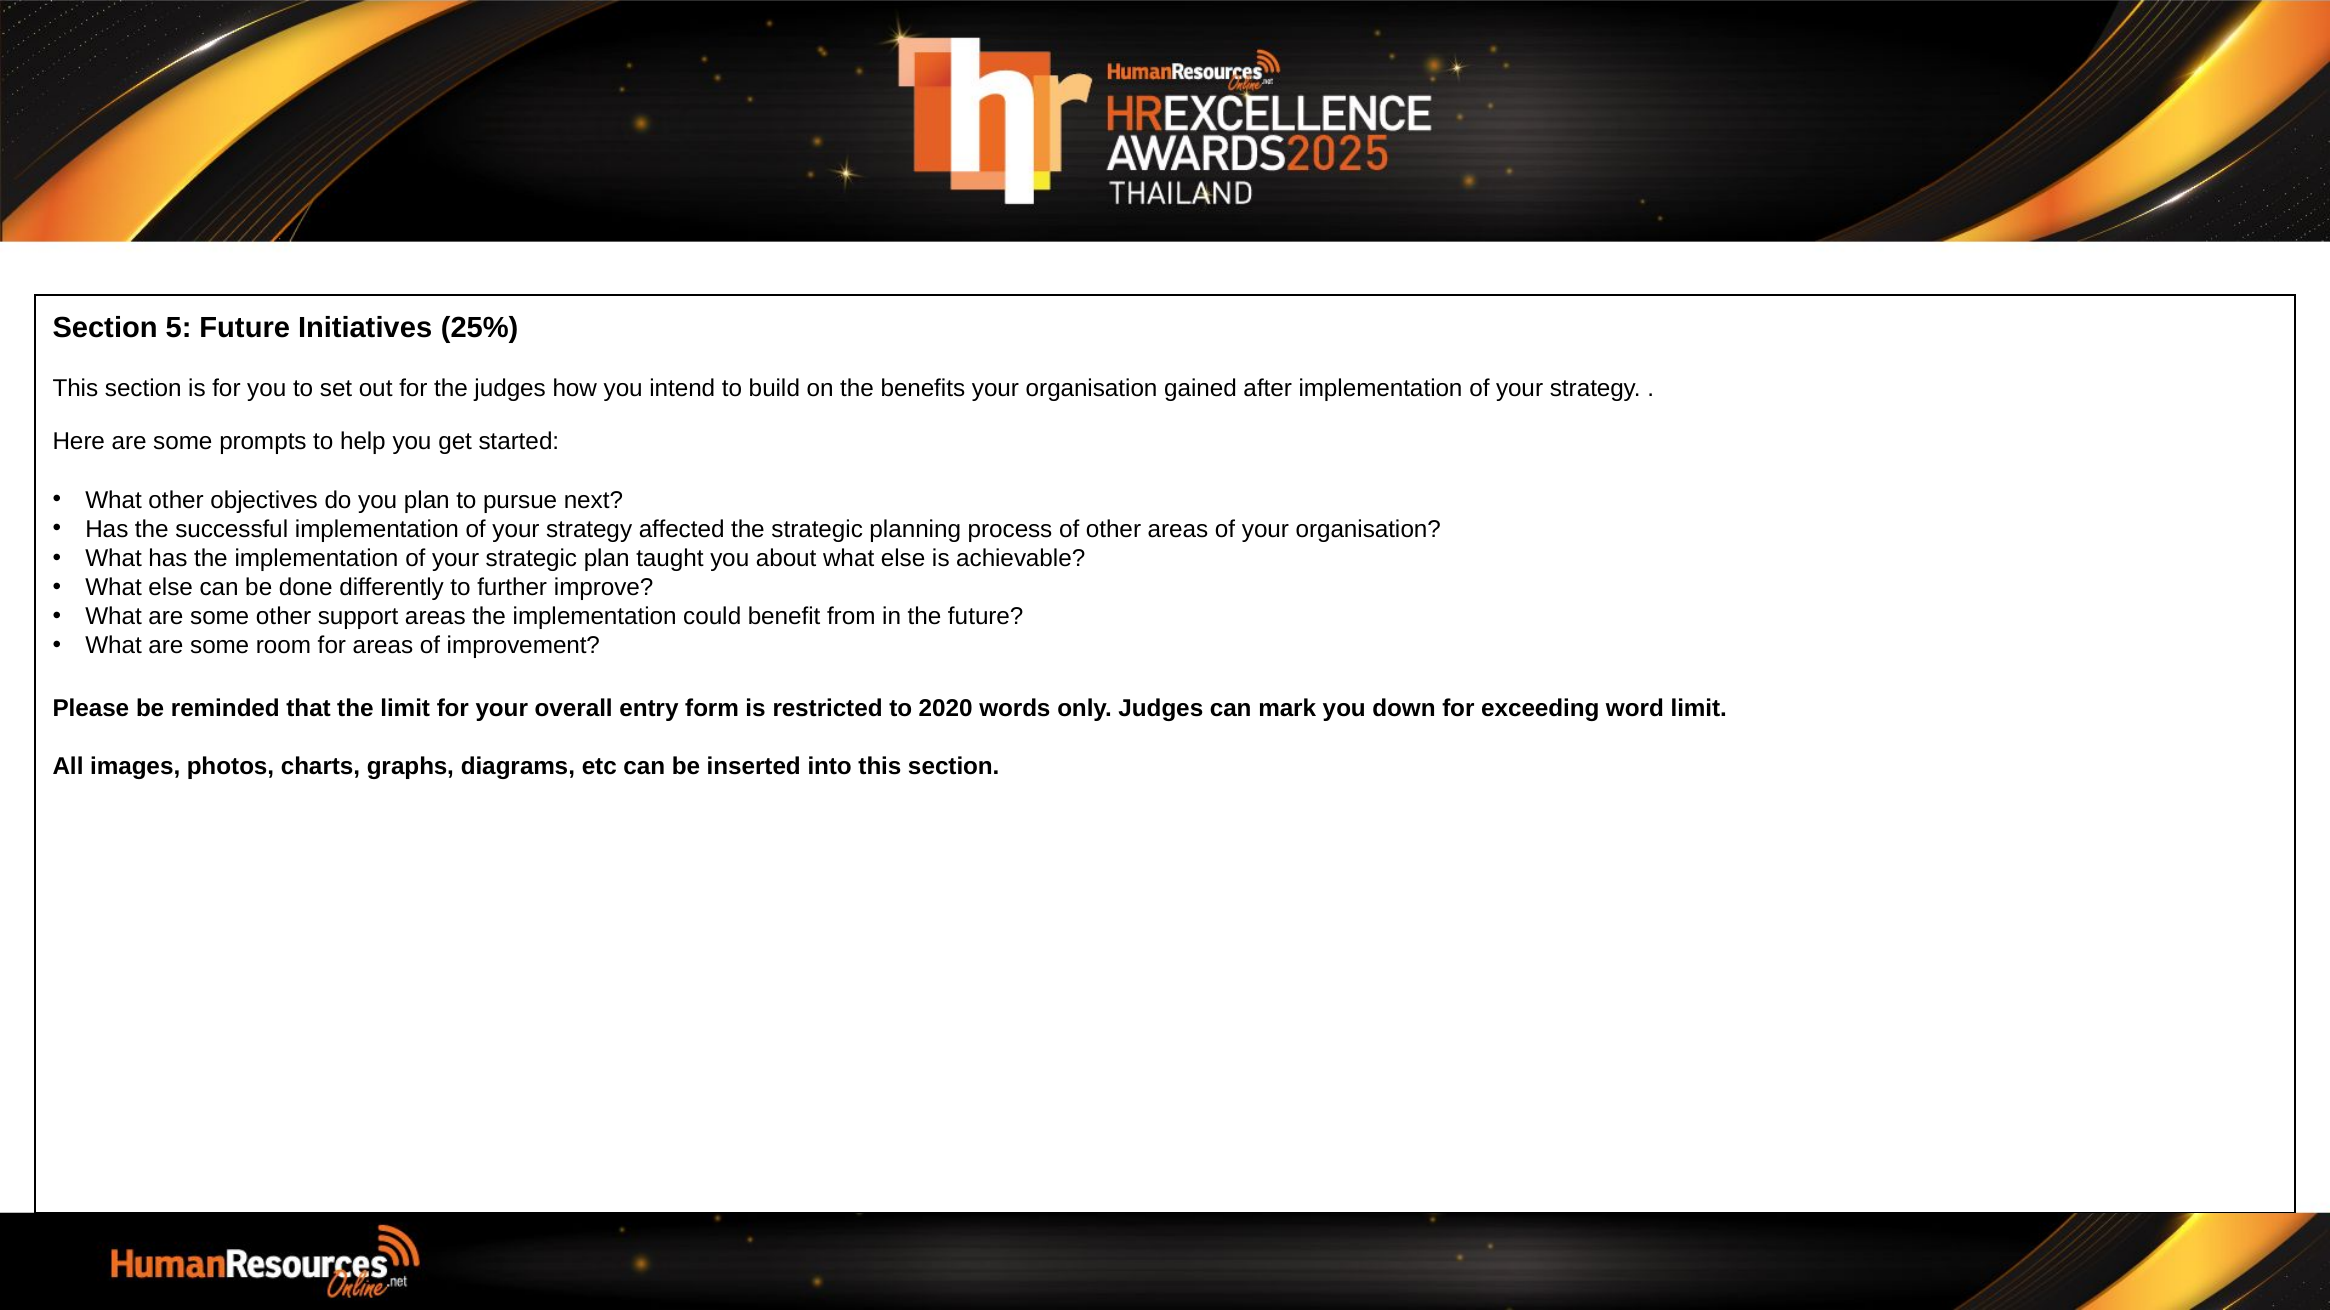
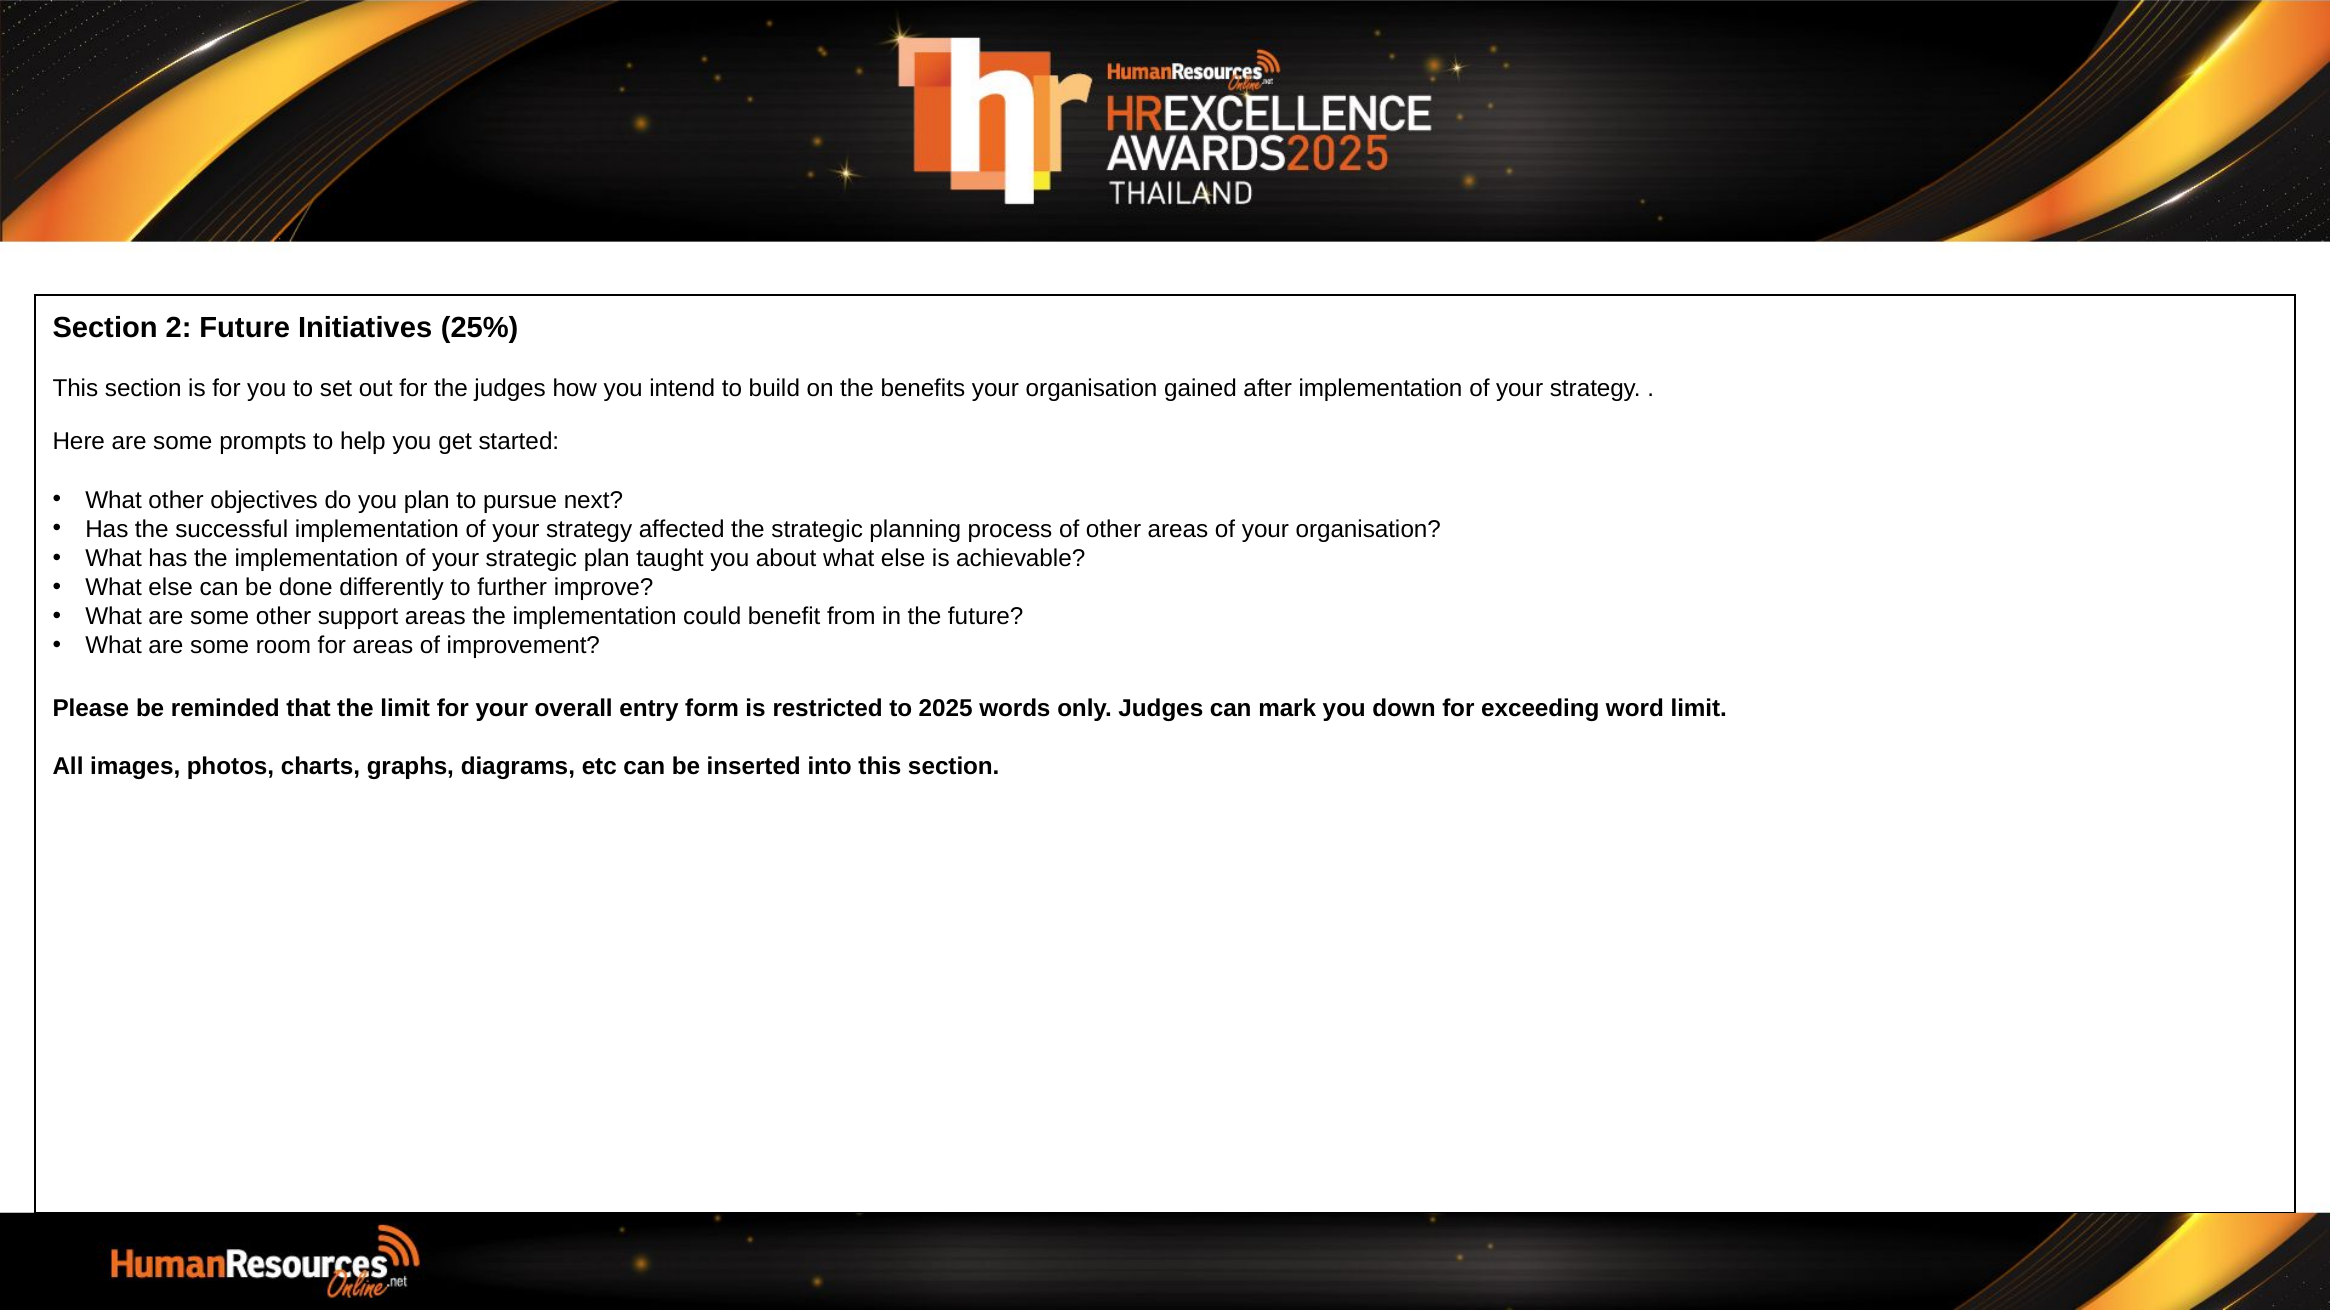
5: 5 -> 2 (178, 328)
2020: 2020 -> 2025 (946, 709)
